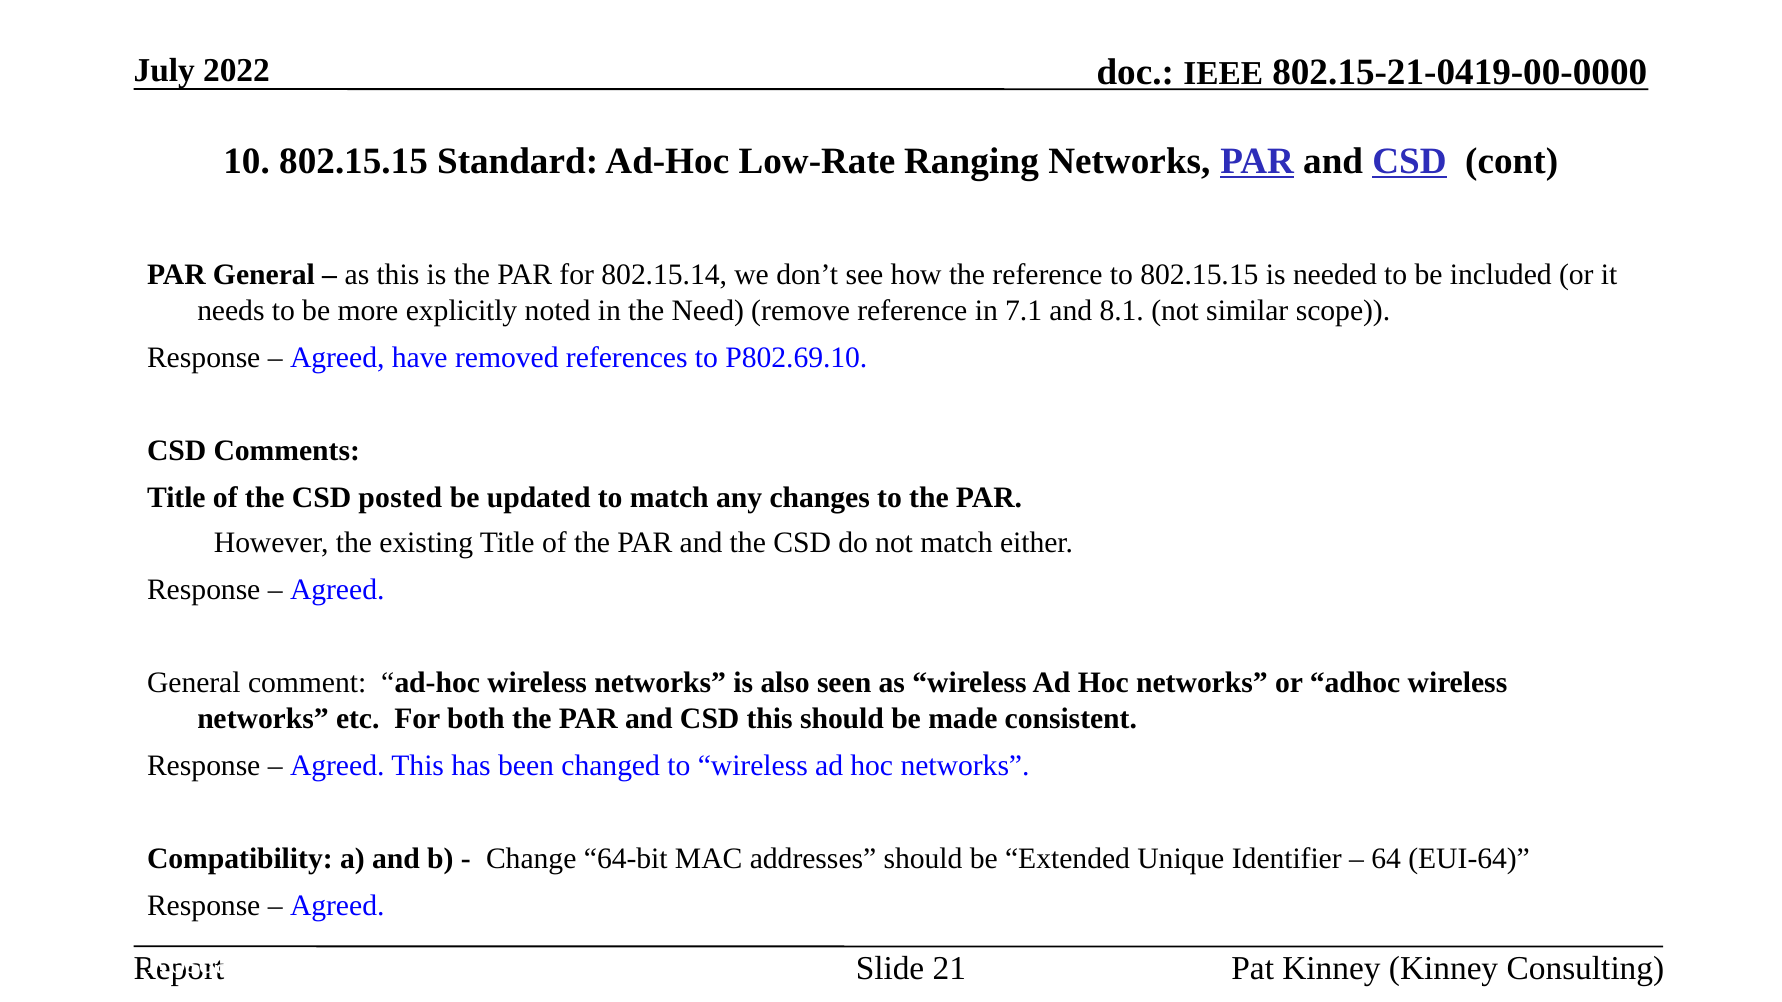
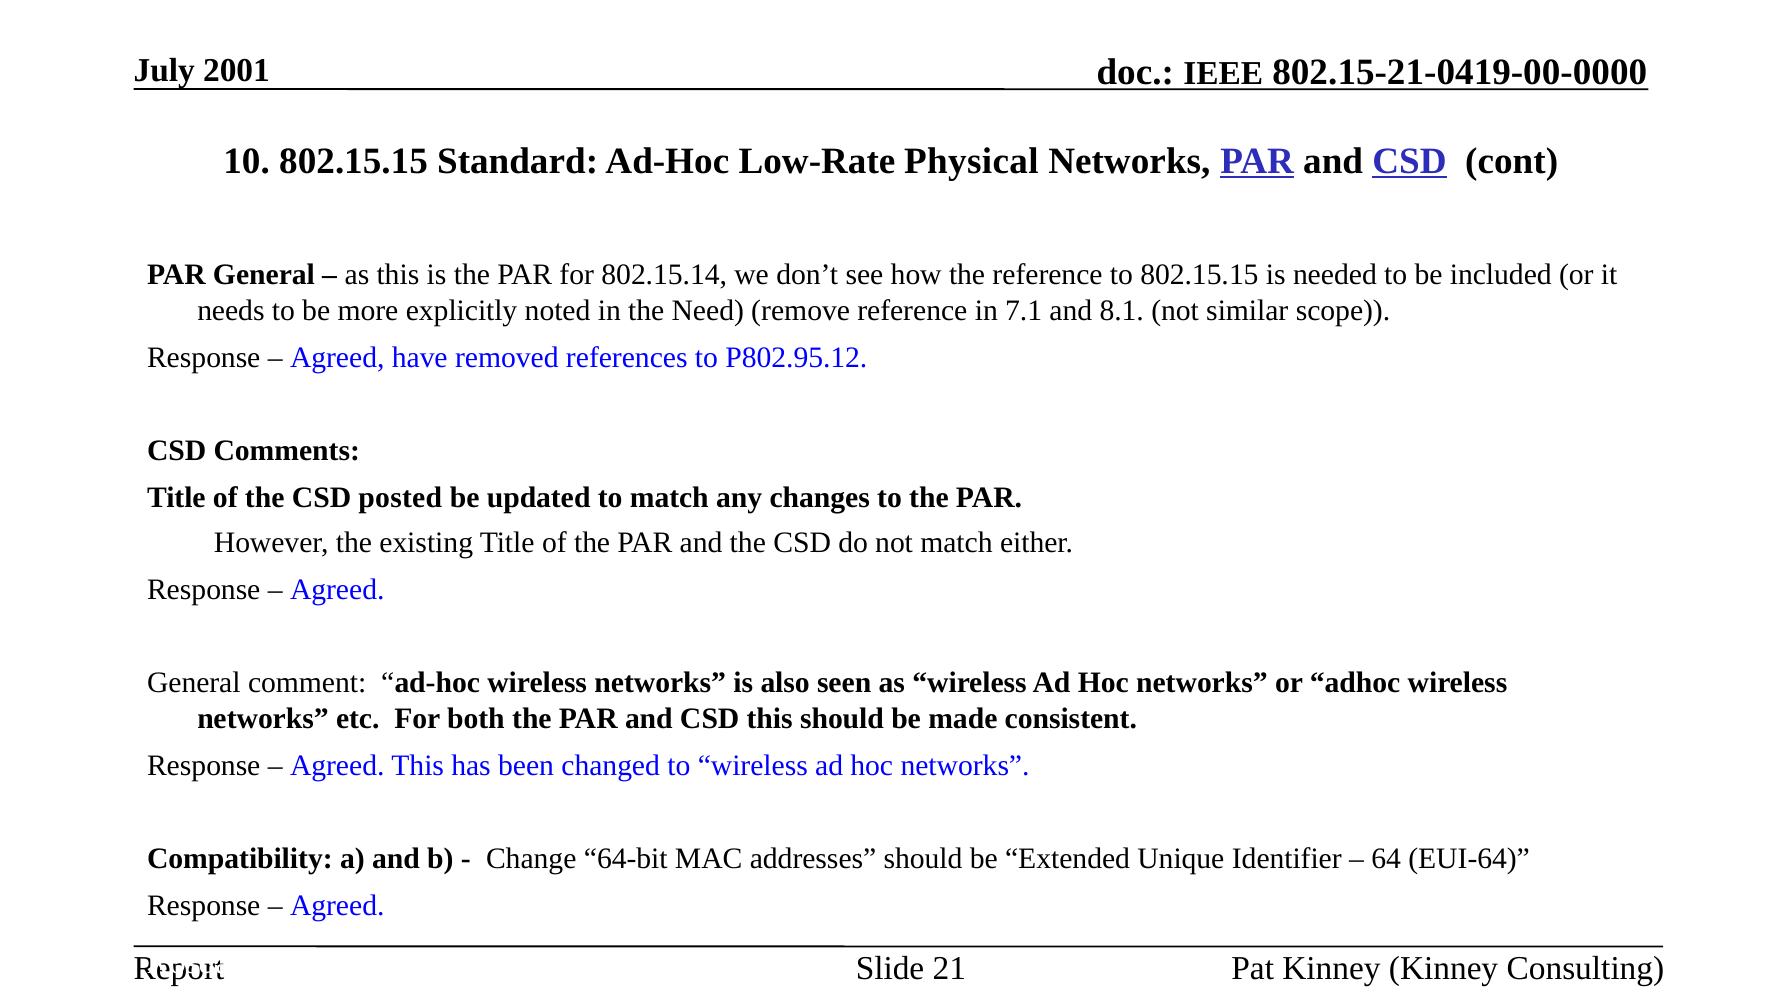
2022: 2022 -> 2001 (236, 71)
Ranging: Ranging -> Physical (971, 161)
P802.69.10: P802.69.10 -> P802.95.12 (796, 358)
